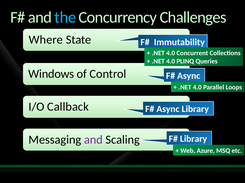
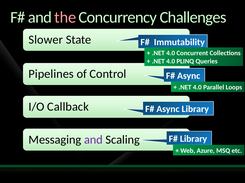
the colour: light blue -> pink (65, 17)
Where: Where -> Slower (46, 40)
Windows: Windows -> Pipelines (51, 74)
